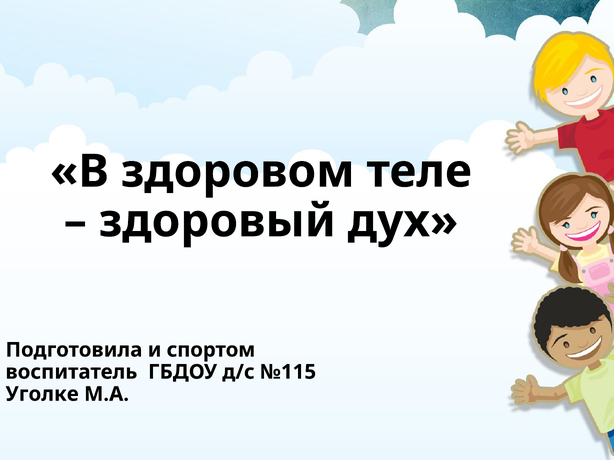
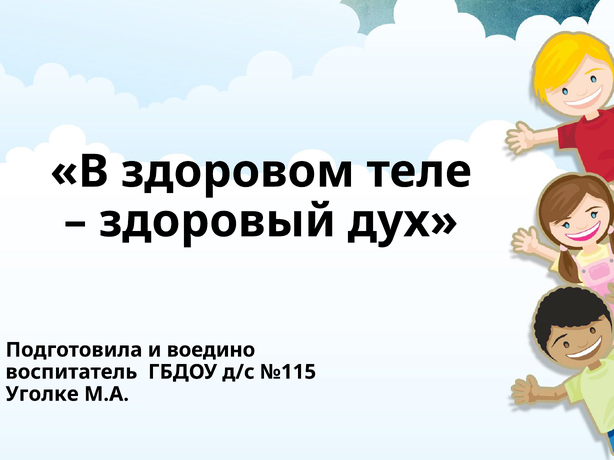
спортом: спортом -> воедино (211, 350)
